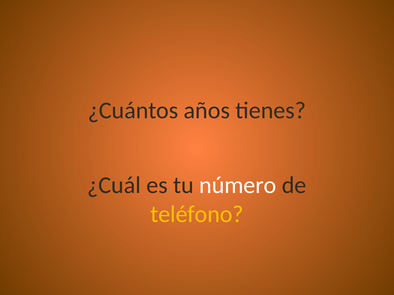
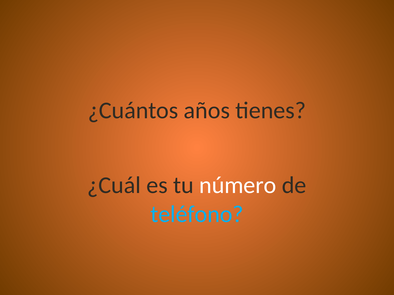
teléfono colour: yellow -> light blue (197, 215)
